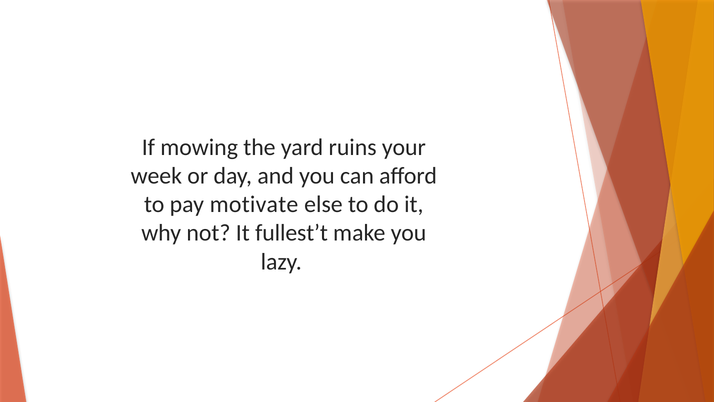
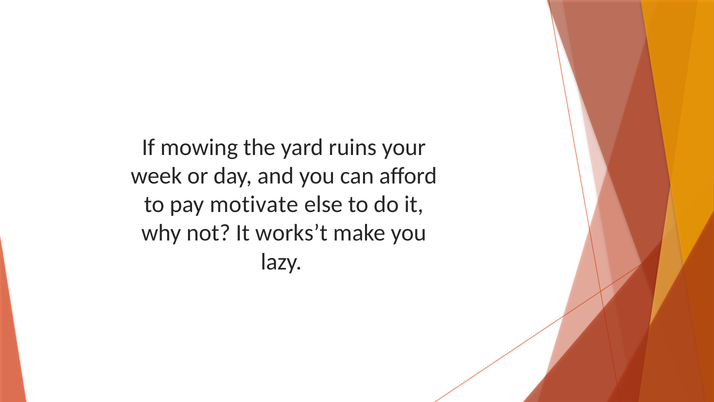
fullest’t: fullest’t -> works’t (291, 233)
